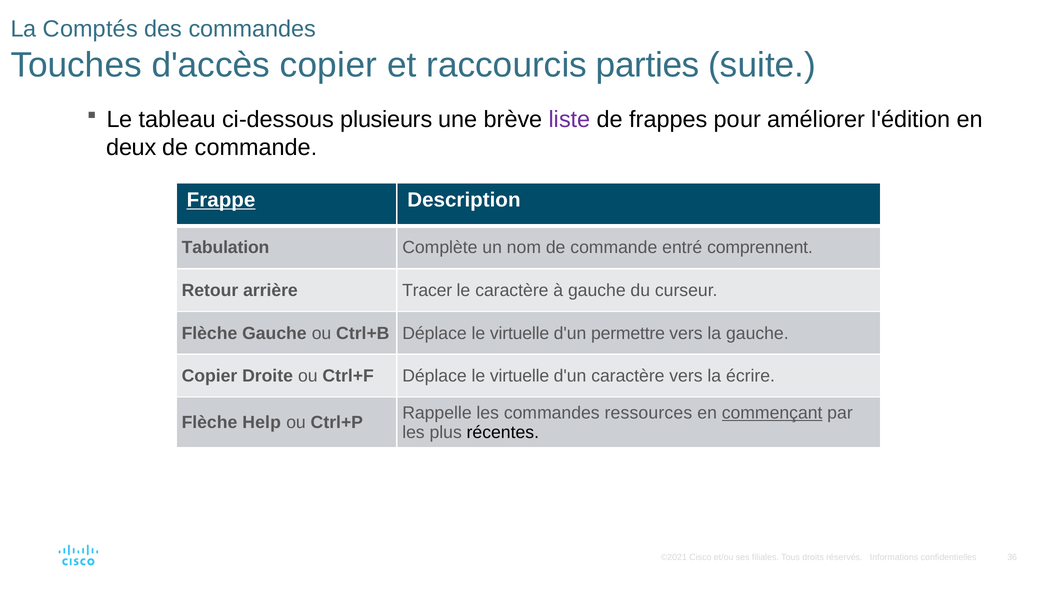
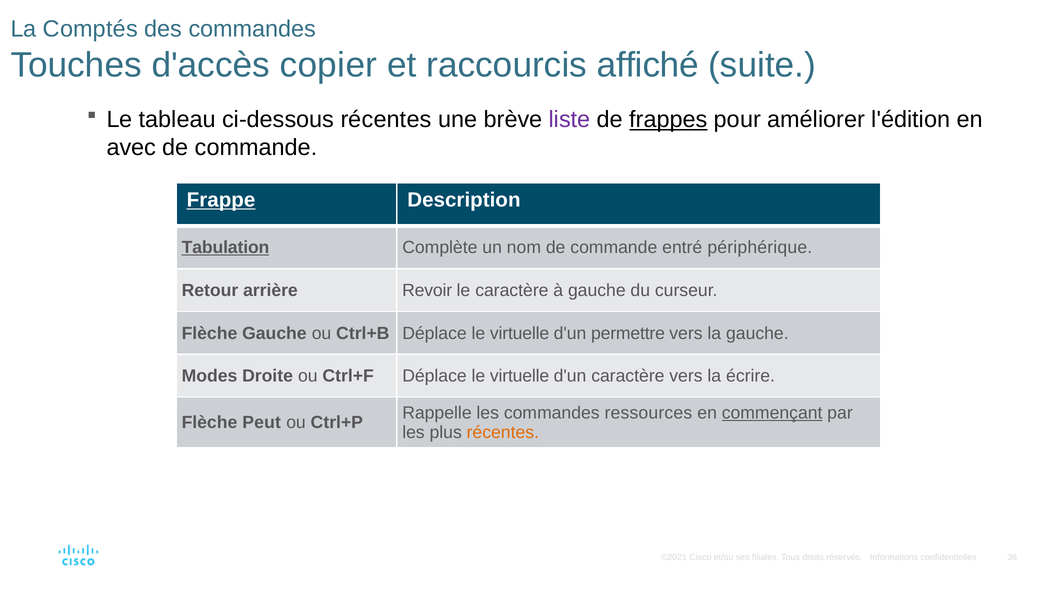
parties: parties -> affiché (648, 65)
ci-dessous plusieurs: plusieurs -> récentes (386, 120)
frappes underline: none -> present (669, 120)
deux: deux -> avec (131, 148)
Tabulation underline: none -> present (225, 248)
comprennent: comprennent -> périphérique (760, 248)
Tracer: Tracer -> Revoir (427, 291)
Copier: Copier -> Modes (209, 376)
Help: Help -> Peut (262, 423)
récentes colour: black -> orange (503, 433)
